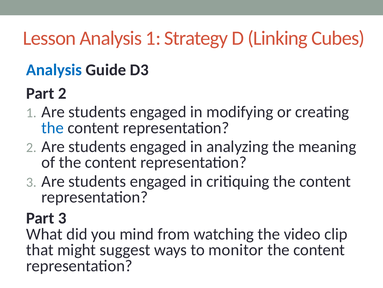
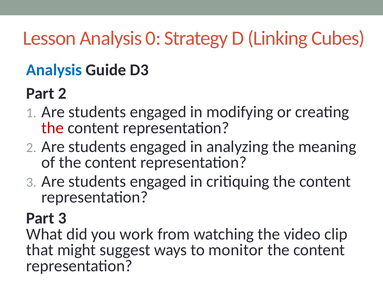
Analysis 1: 1 -> 0 (153, 38)
the colour: blue -> red (53, 127)
mind: mind -> work (137, 233)
